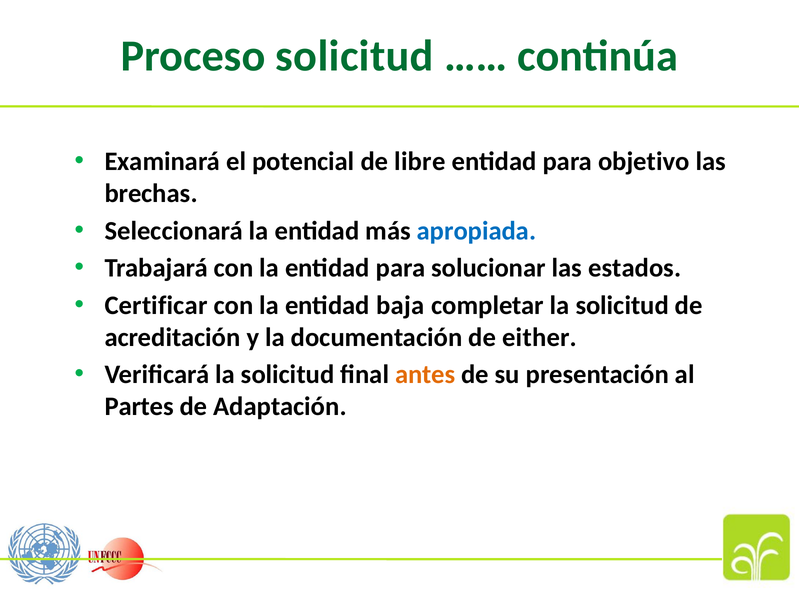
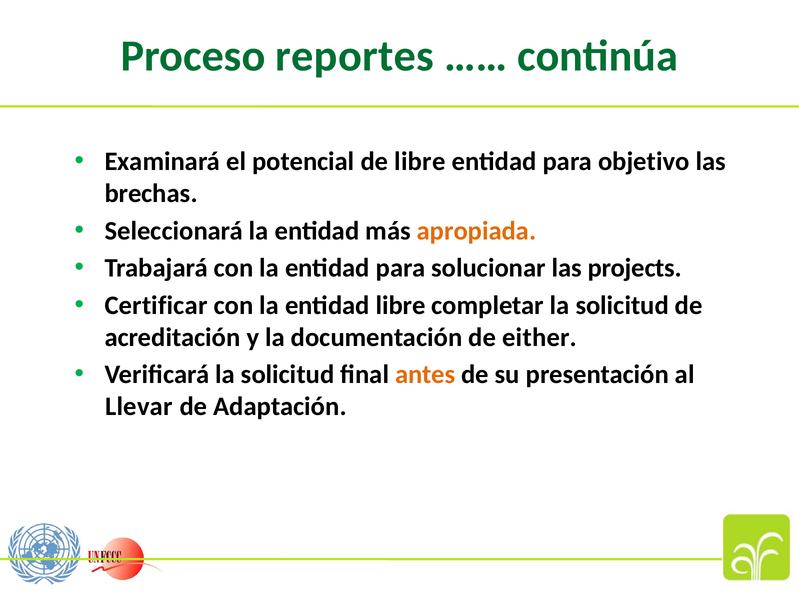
Proceso solicitud: solicitud -> reportes (355, 56)
apropiada colour: blue -> orange (477, 231)
estados: estados -> projects (635, 268)
entidad baja: baja -> libre (401, 305)
Partes: Partes -> Llevar (139, 407)
